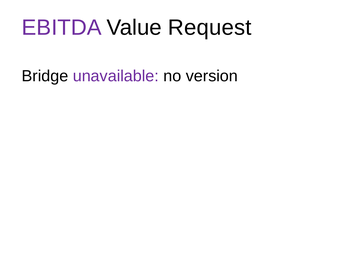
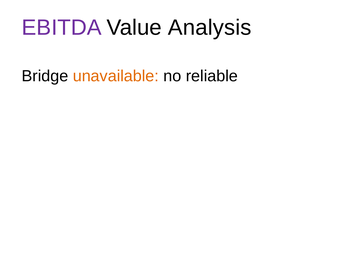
Request: Request -> Analysis (210, 28)
unavailable colour: purple -> orange (116, 76)
version: version -> reliable (212, 76)
